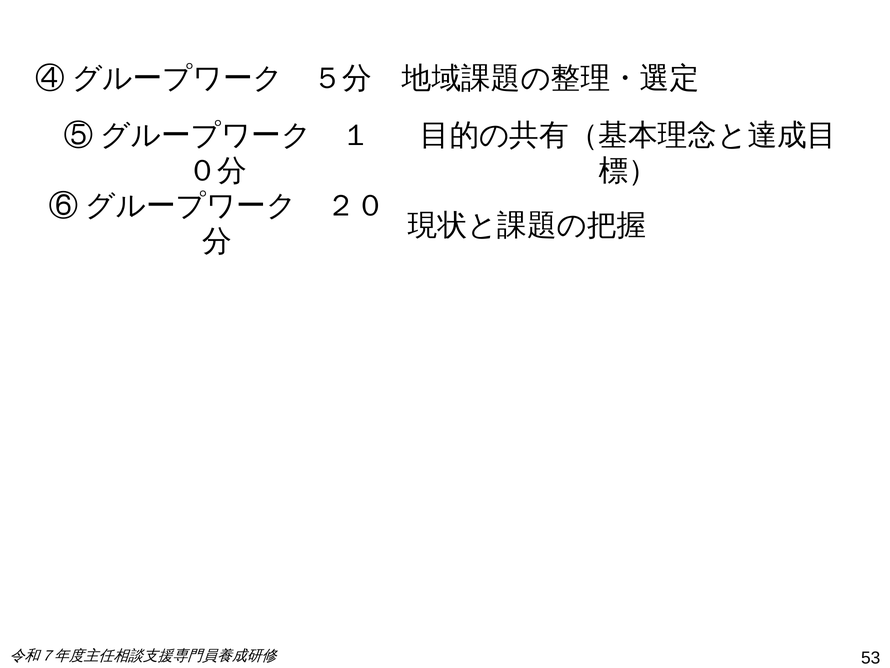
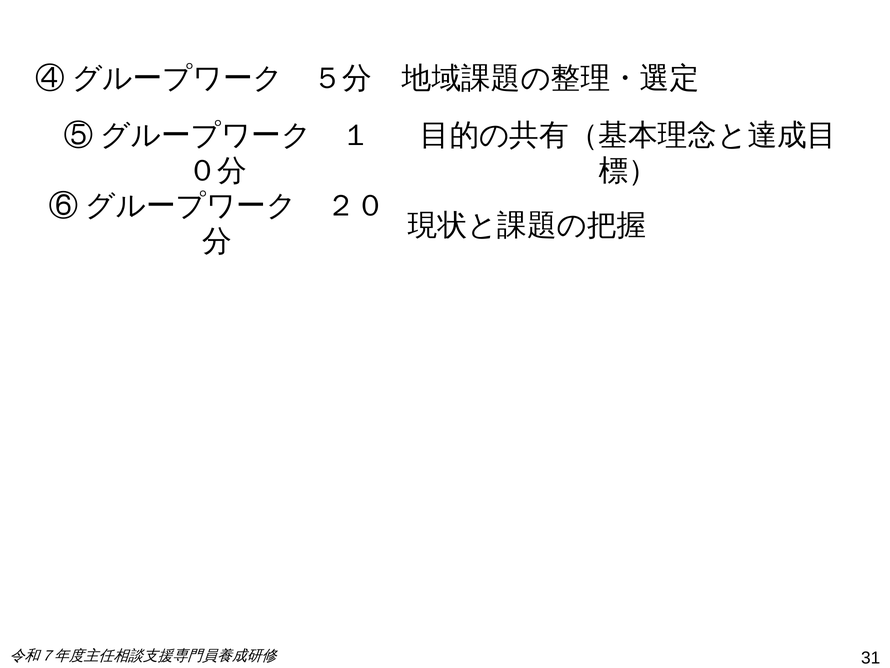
53: 53 -> 31 (871, 658)
